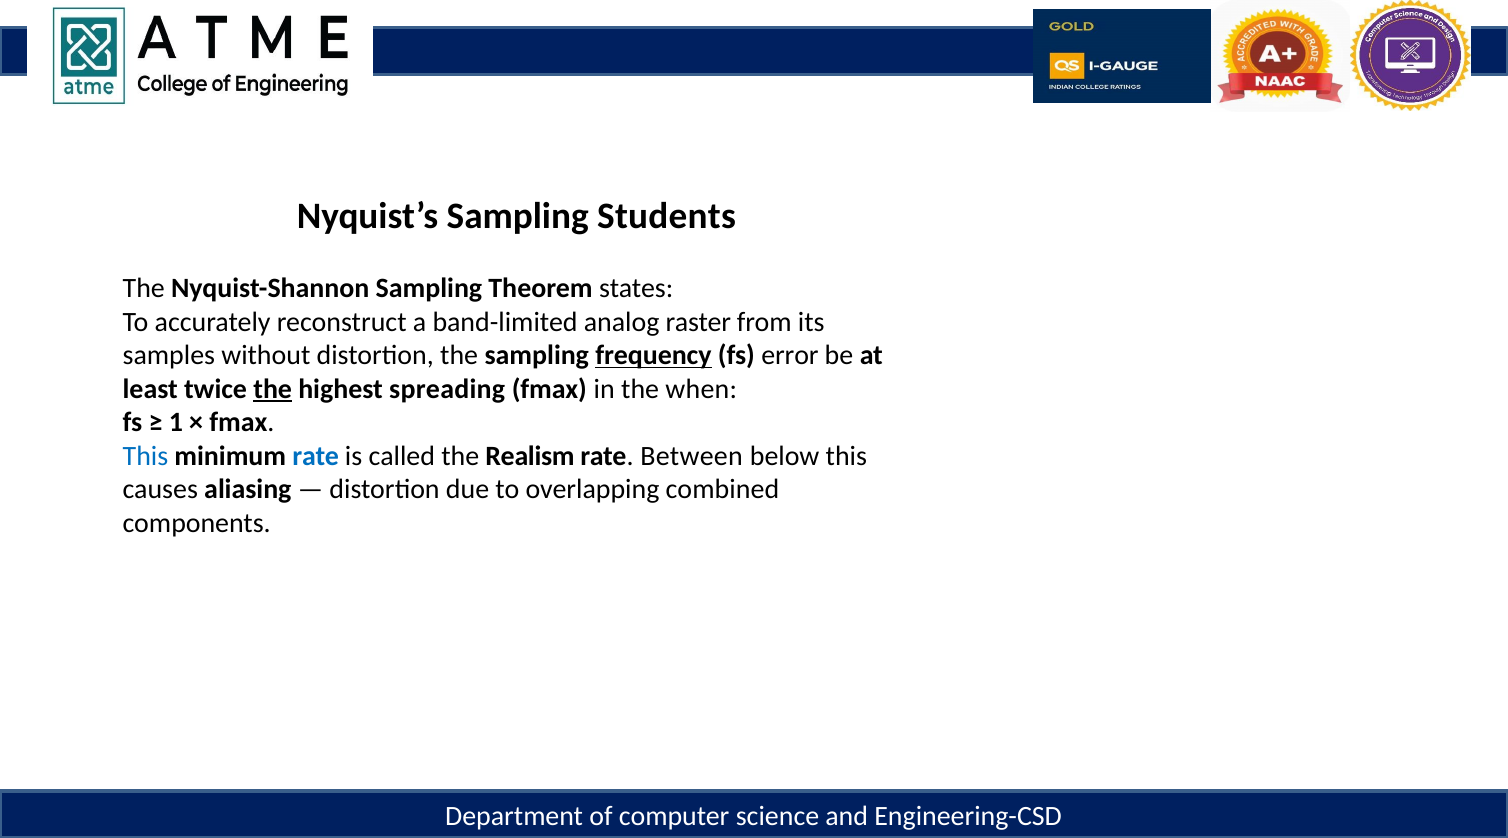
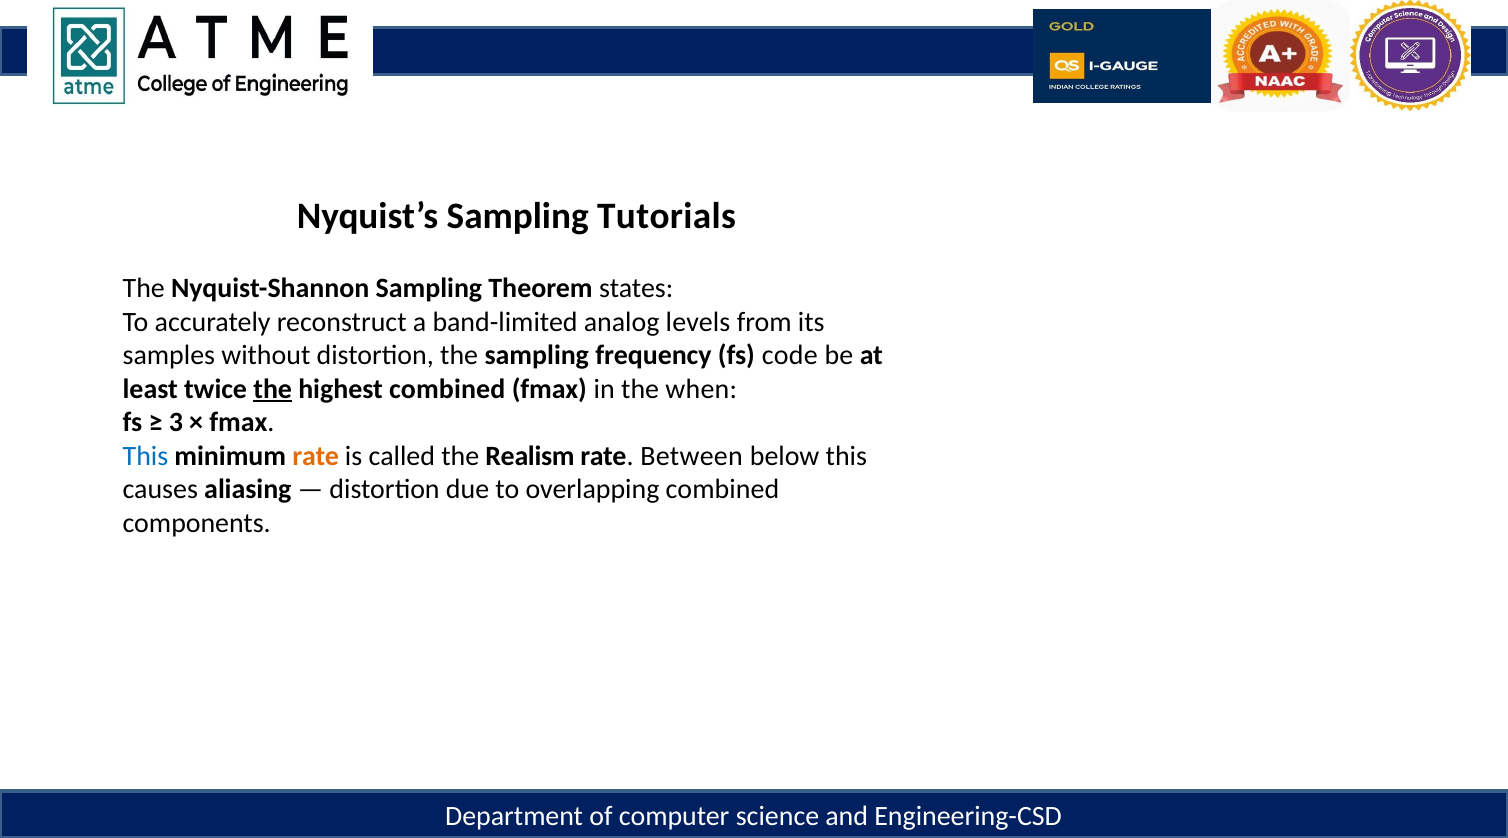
Students: Students -> Tutorials (667, 217)
raster: raster -> levels (698, 322)
frequency underline: present -> none (653, 356)
error: error -> code (790, 356)
highest spreading: spreading -> combined (447, 389)
1: 1 -> 3 (176, 423)
rate colour: blue -> orange (316, 456)
